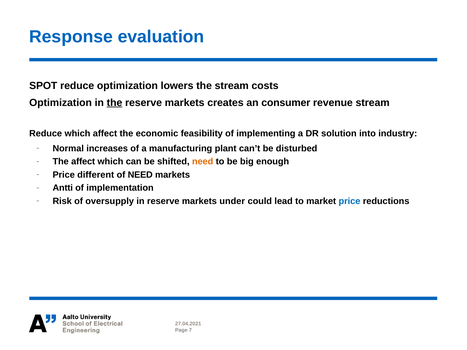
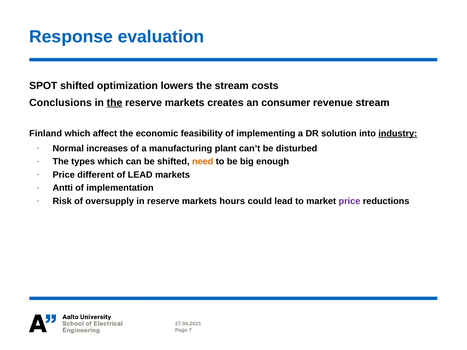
SPOT reduce: reduce -> shifted (77, 86)
Optimization: Optimization -> Conclusions (61, 103)
Reduce: Reduce -> Finland (46, 133)
industry underline: none -> present (398, 133)
The affect: affect -> types (83, 162)
of NEED: NEED -> LEAD (140, 175)
under: under -> hours (232, 201)
price colour: blue -> purple (349, 201)
